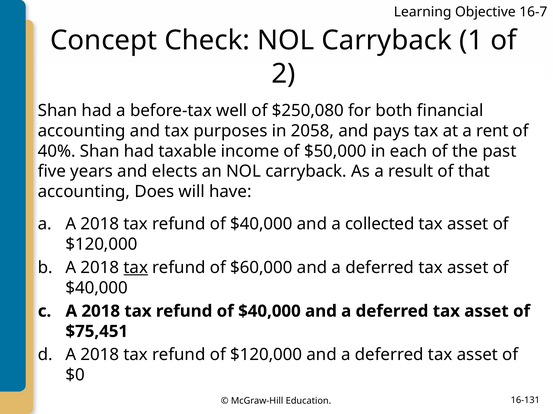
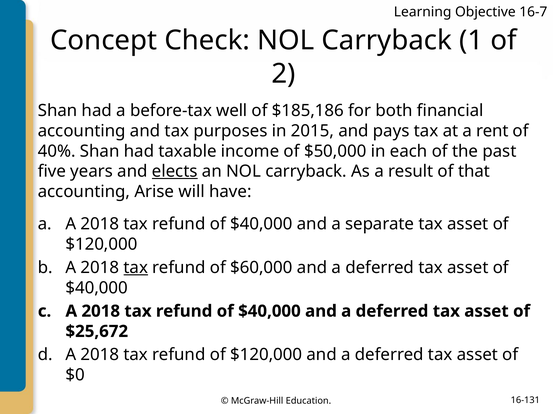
$250,080: $250,080 -> $185,186 (308, 111)
2058: 2058 -> 2015 (312, 131)
elects underline: none -> present (175, 172)
Does: Does -> Arise (154, 192)
collected: collected -> separate (380, 224)
$75,451: $75,451 -> $25,672 (97, 332)
